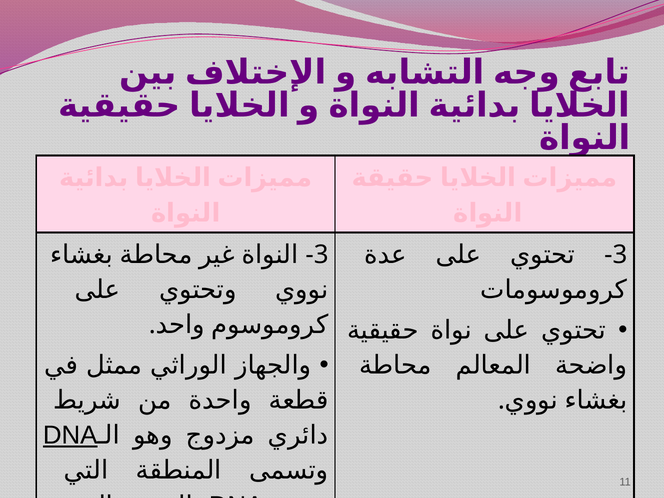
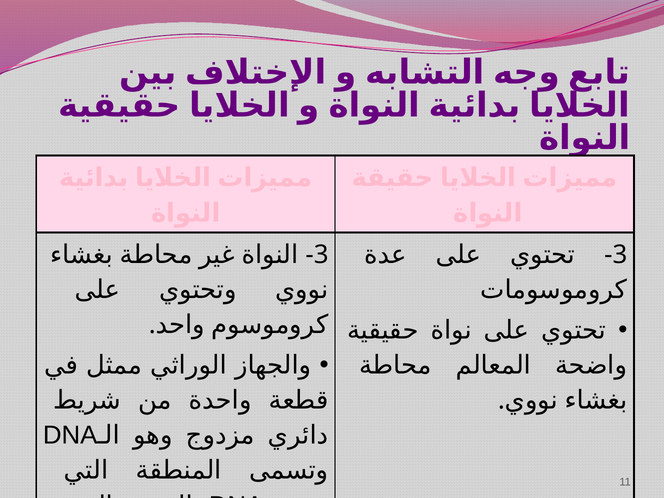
DNA underline: present -> none (70, 435)
